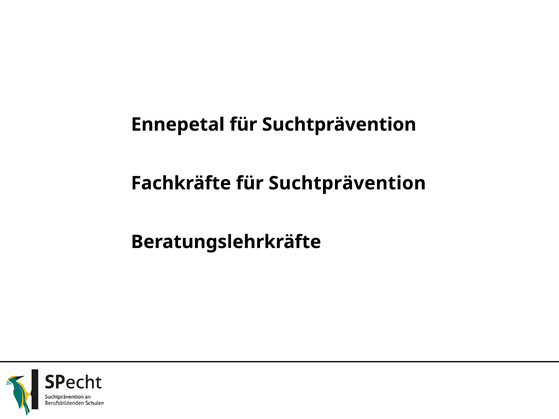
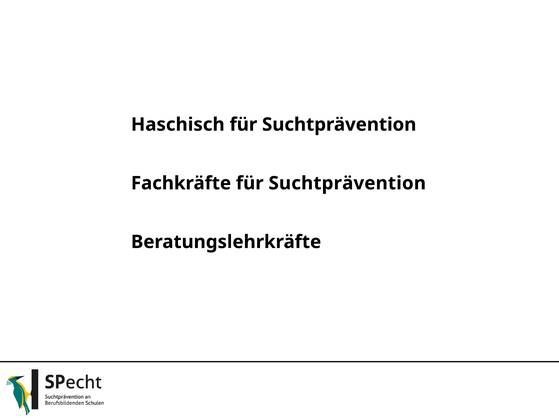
Ennepetal: Ennepetal -> Haschisch (178, 125)
